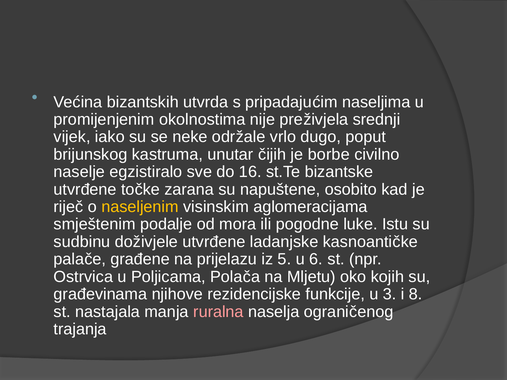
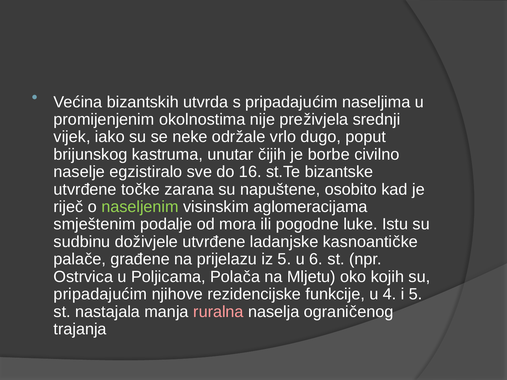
naseljenim colour: yellow -> light green (140, 207)
građevinama: građevinama -> pripadajućim (100, 294)
3: 3 -> 4 (390, 294)
i 8: 8 -> 5 (416, 294)
